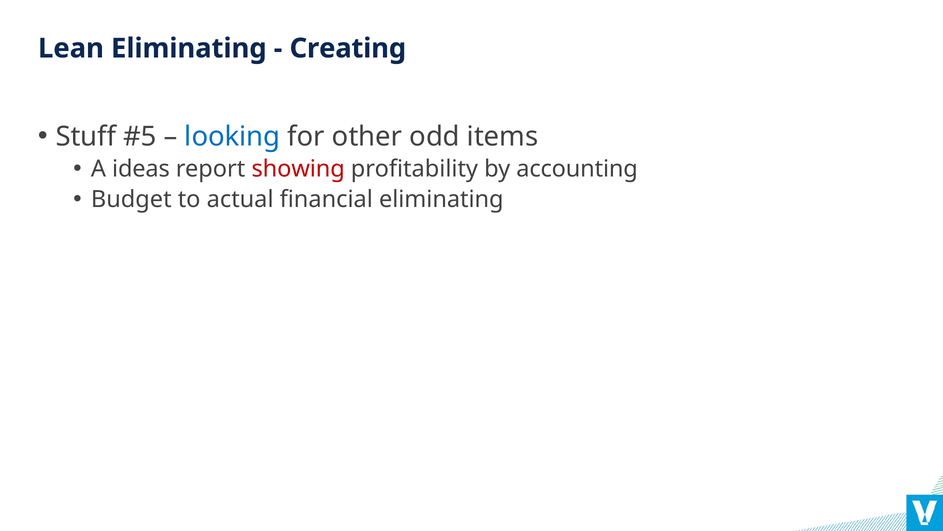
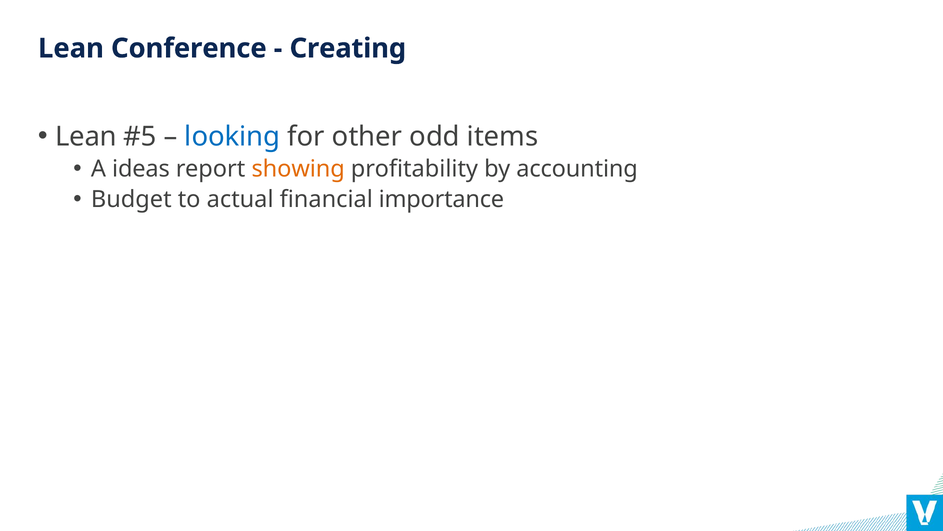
Lean Eliminating: Eliminating -> Conference (189, 48)
Stuff: Stuff -> Lean (86, 136)
showing colour: red -> orange (298, 169)
financial eliminating: eliminating -> importance (441, 199)
